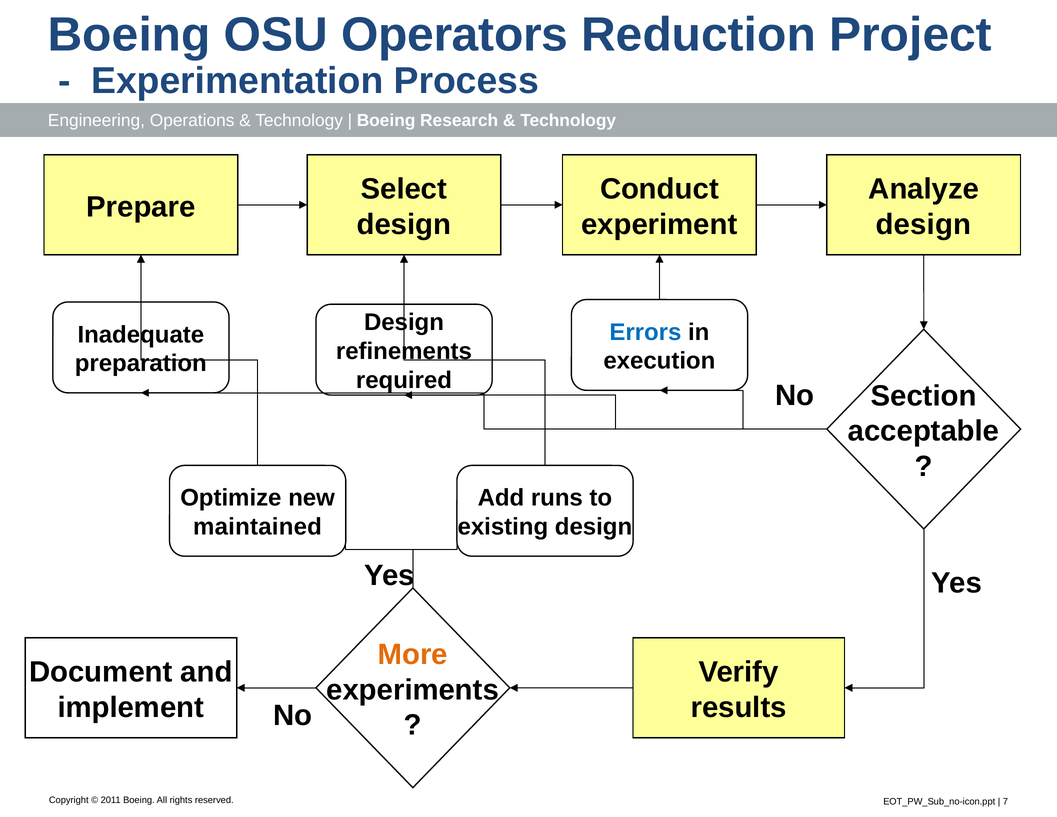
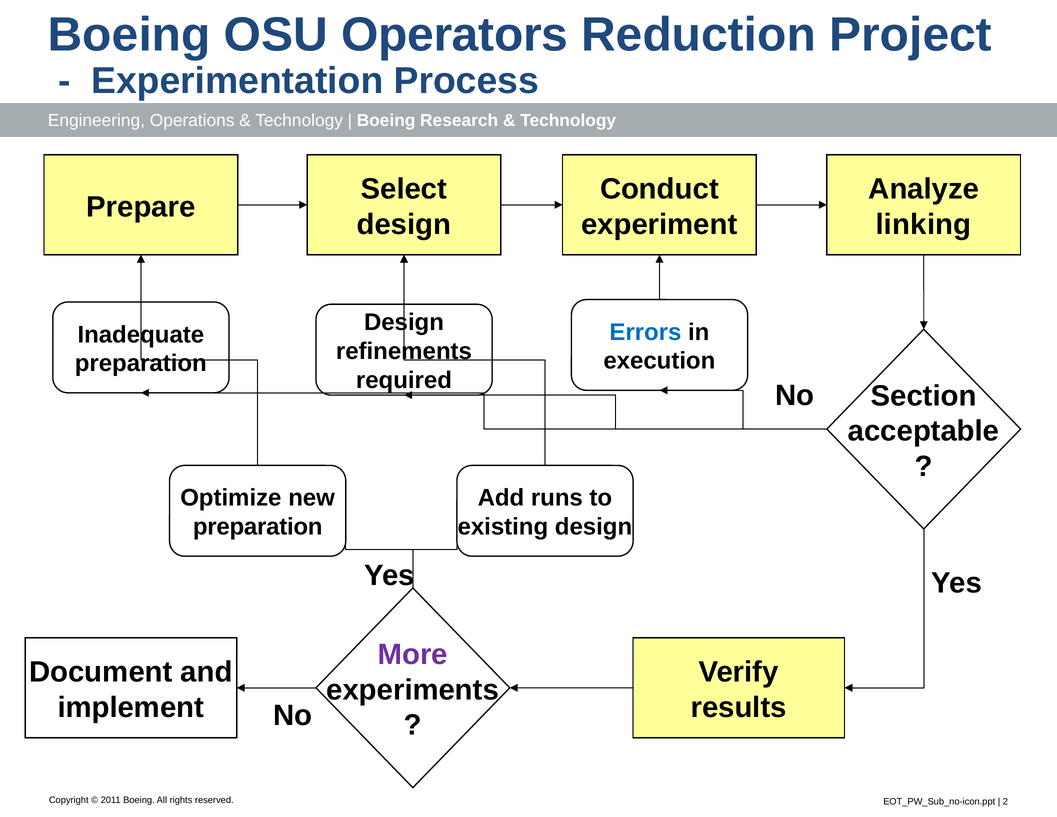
design: design -> linking (924, 224)
maintained: maintained -> preparation (258, 527)
More colour: orange -> purple (413, 654)
7: 7 -> 2 (1005, 801)
